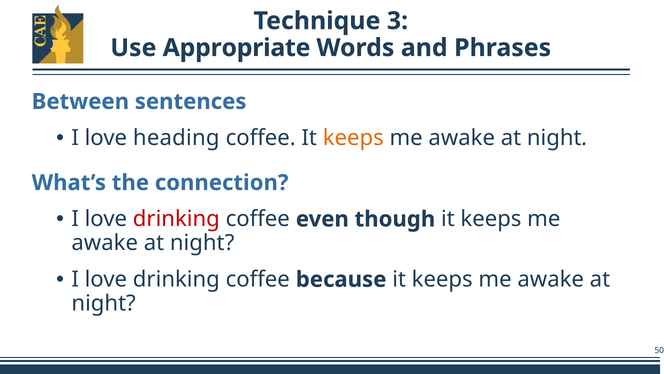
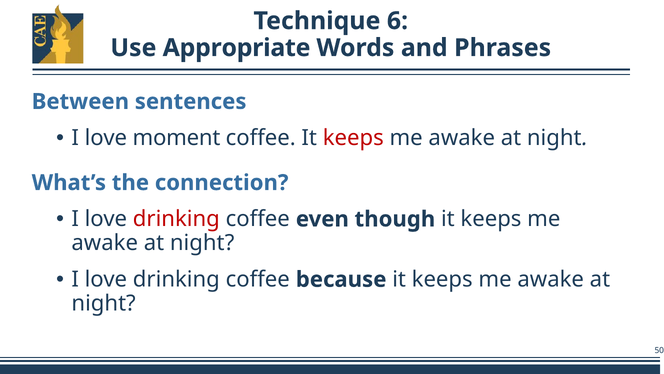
3: 3 -> 6 (397, 21)
heading: heading -> moment (176, 138)
keeps colour: orange -> red (353, 138)
